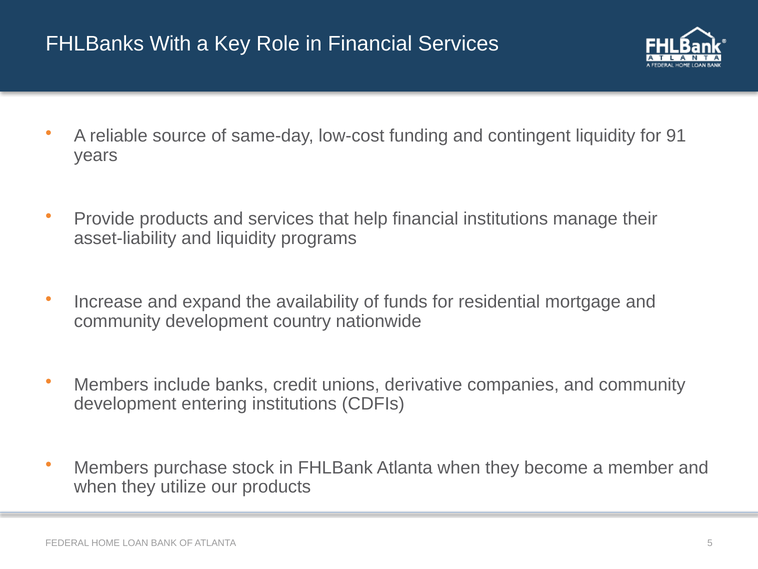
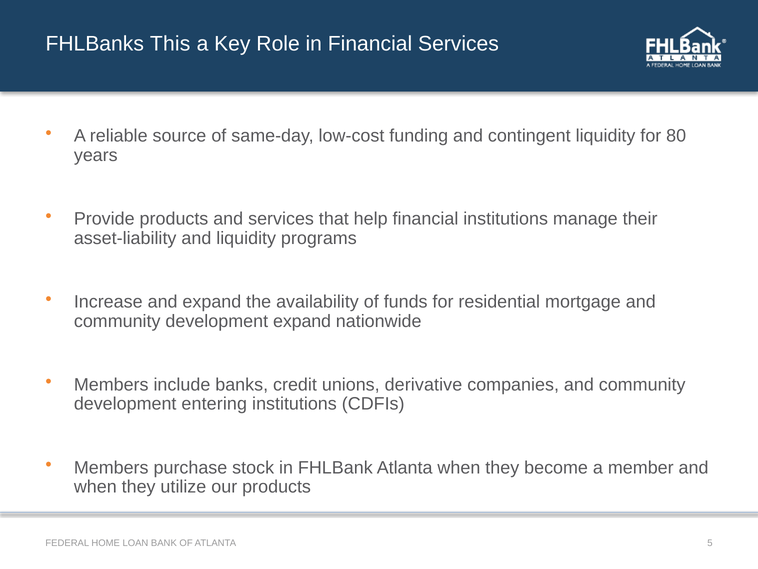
With: With -> This (170, 44)
91: 91 -> 80 (676, 136)
development country: country -> expand (302, 321)
